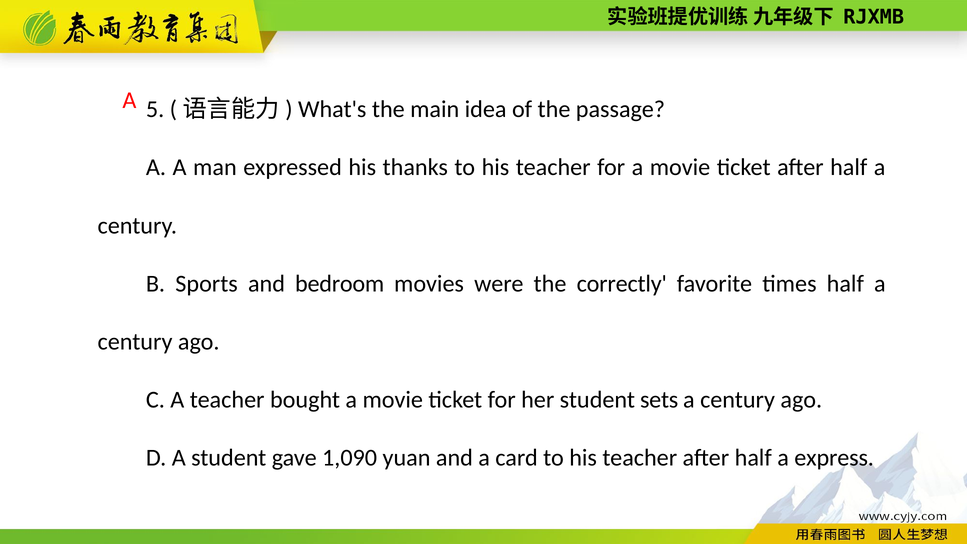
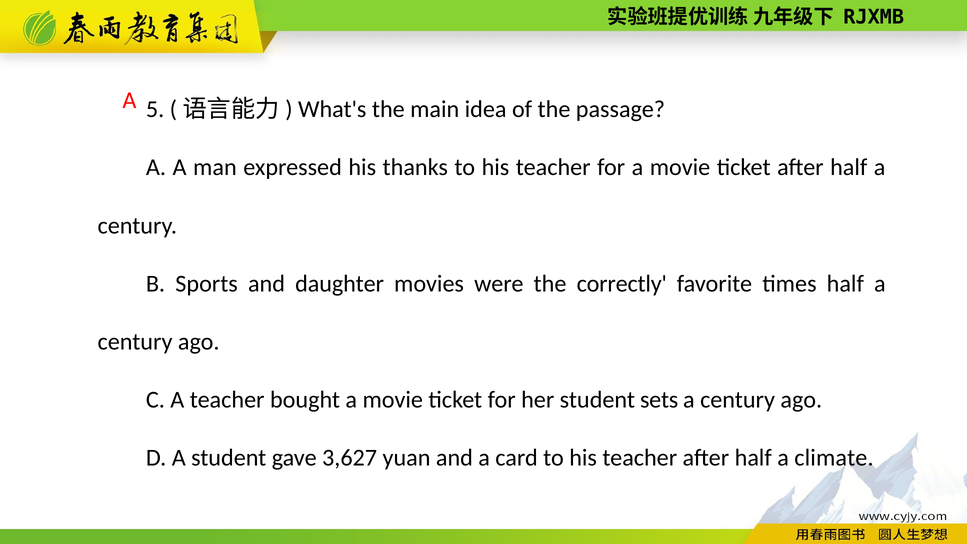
bedroom: bedroom -> daughter (340, 284)
1,090: 1,090 -> 3,627 (350, 458)
express: express -> climate (834, 458)
